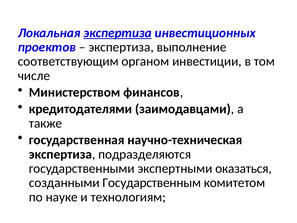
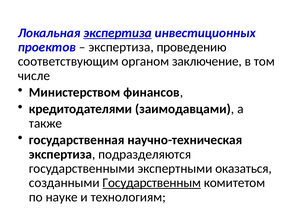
выполнение: выполнение -> проведению (192, 47)
инвестиции: инвестиции -> заключение (207, 61)
Государственным underline: none -> present (152, 183)
